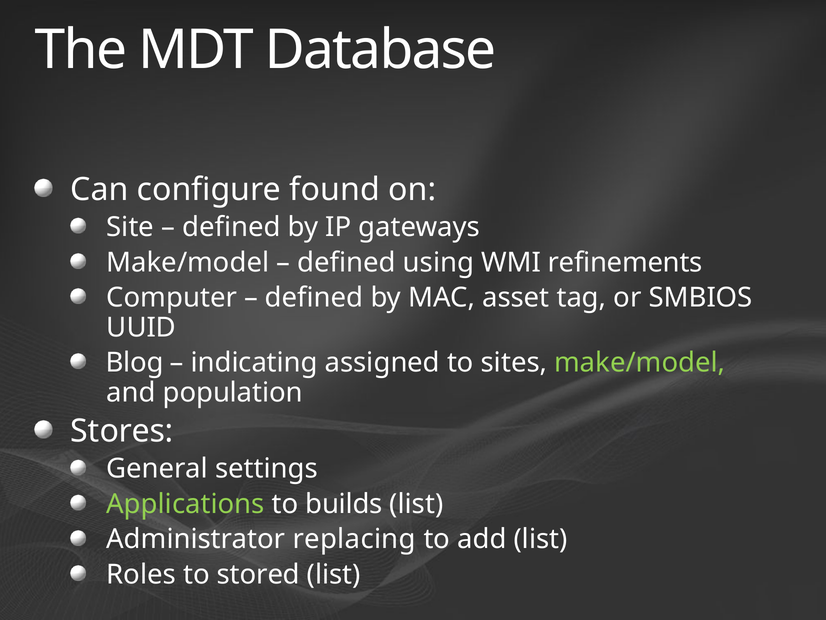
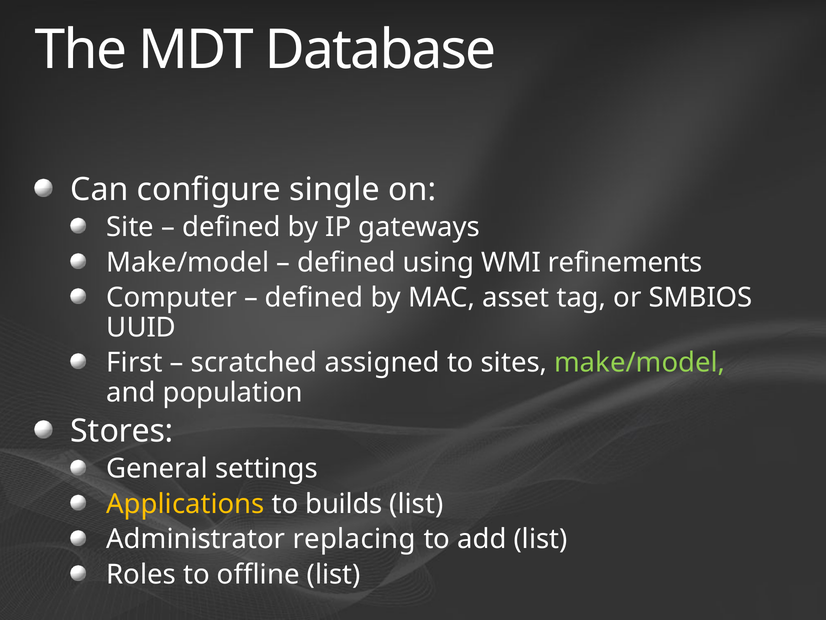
found: found -> single (335, 189)
Blog: Blog -> First (135, 362)
indicating: indicating -> scratched (254, 362)
Applications colour: light green -> yellow (185, 504)
stored: stored -> offline (258, 574)
